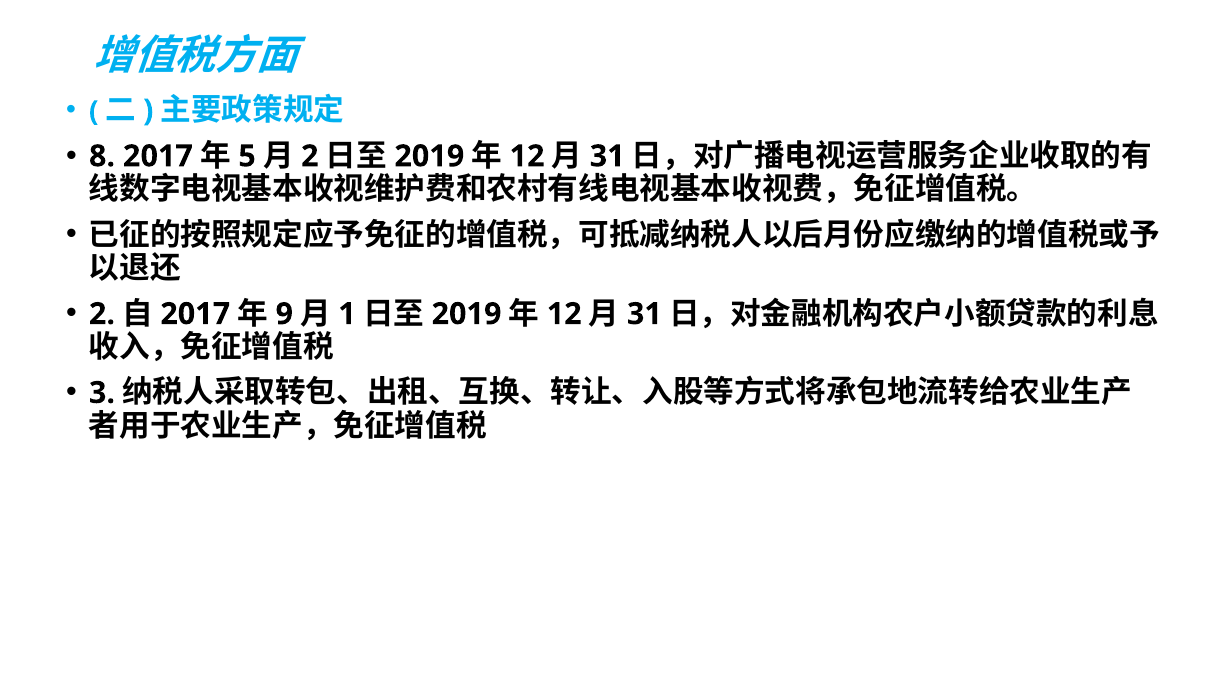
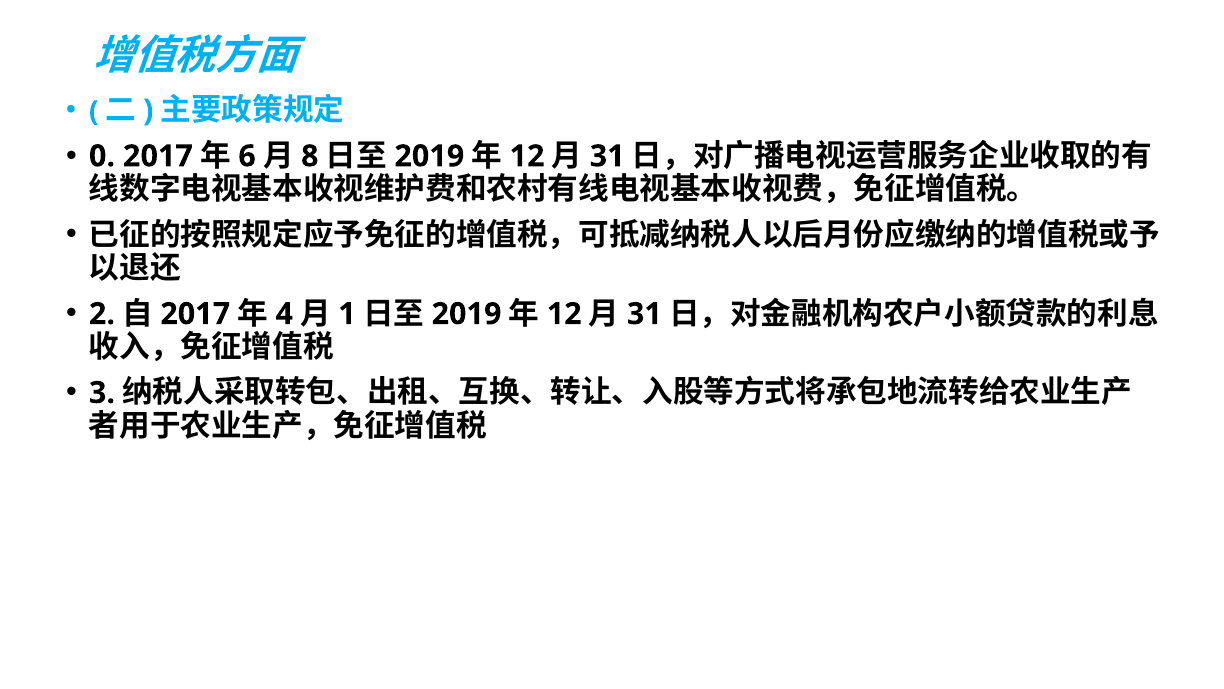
8: 8 -> 0 (102, 156)
5: 5 -> 6 (247, 156)
2: 2 -> 8 (310, 156)
9: 9 -> 4 (284, 314)
